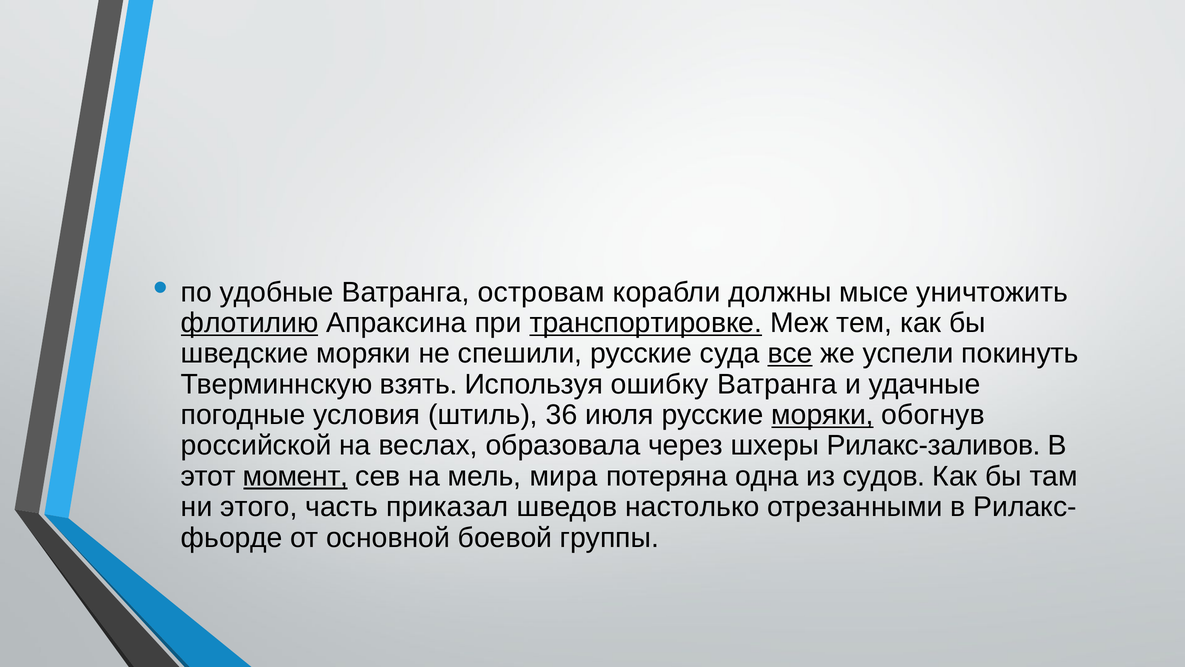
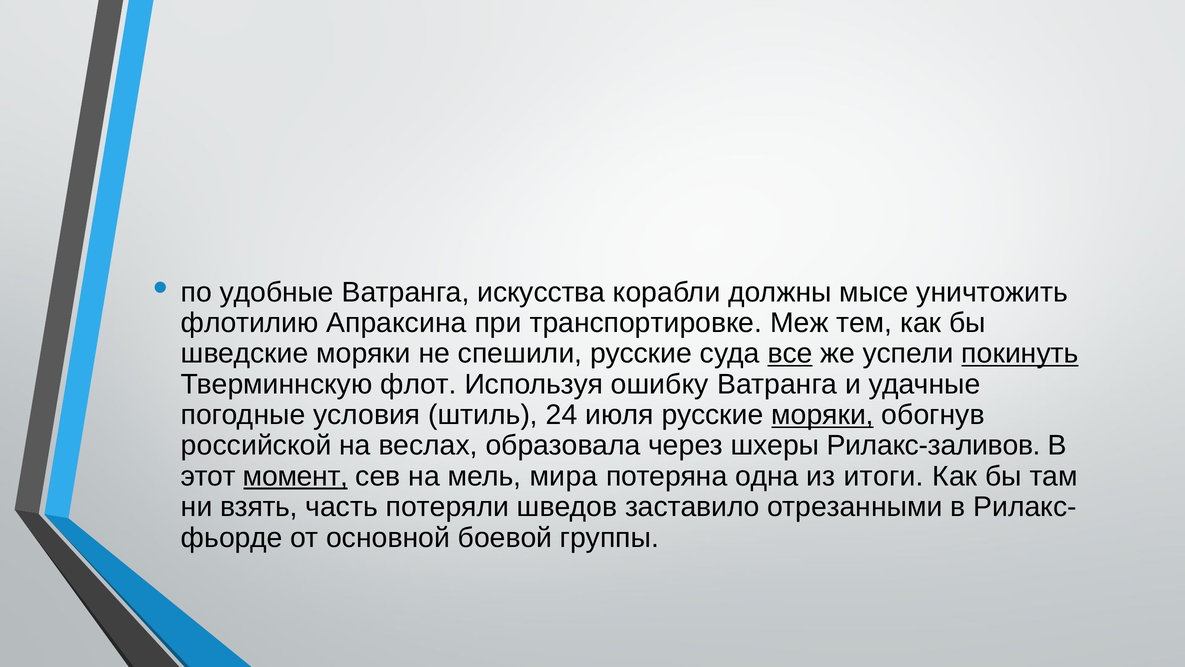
островам: островам -> искусства (541, 292)
флотилию underline: present -> none (250, 323)
транспортировке underline: present -> none (646, 323)
покинуть underline: none -> present (1020, 353)
взять: взять -> флот (419, 384)
36: 36 -> 24 (562, 415)
судов: судов -> итоги (884, 476)
этого: этого -> взять (259, 507)
приказал: приказал -> потеряли (447, 507)
настолько: настолько -> заставило (692, 507)
